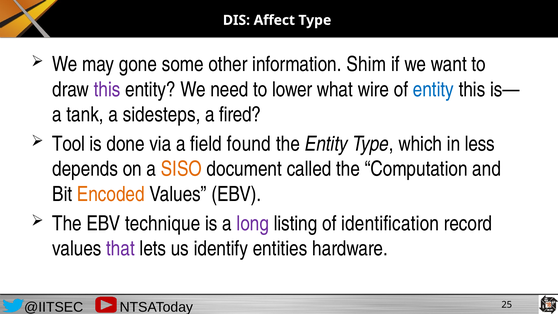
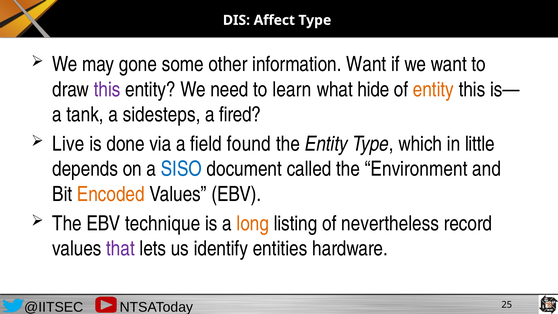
information Shim: Shim -> Want (366, 64)
lower: lower -> learn (292, 89)
wire: wire -> hide (374, 89)
entity colour: blue -> orange (433, 89)
Tool: Tool -> Live (68, 144)
less: less -> little (480, 144)
SISO colour: orange -> blue (181, 169)
Computation: Computation -> Environment (416, 169)
long colour: purple -> orange (253, 223)
identification: identification -> nevertheless (390, 223)
